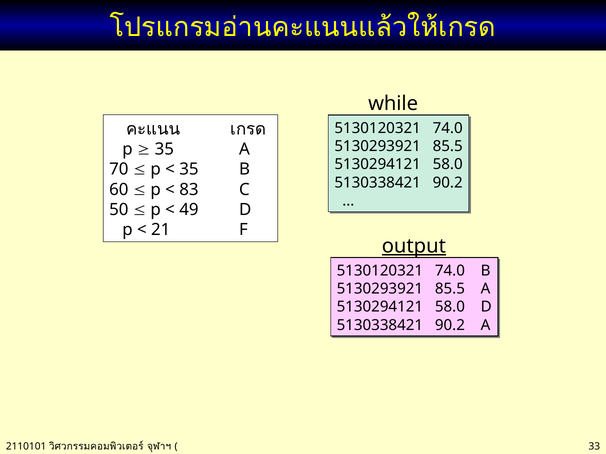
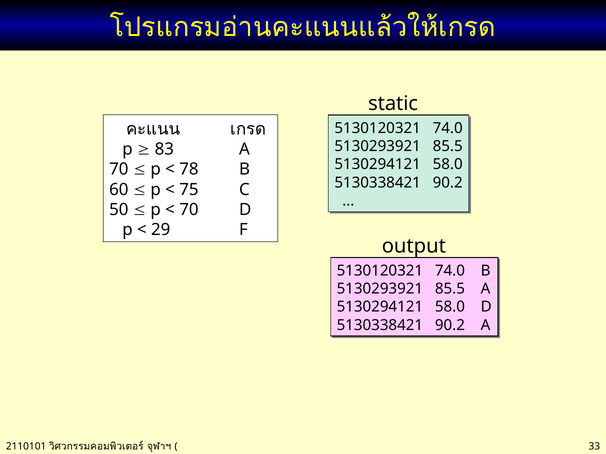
while: while -> static (393, 104)
35: 35 -> 83 (164, 149)
35: 35 -> 78 (189, 170)
83: 83 -> 75 (189, 190)
49: 49 -> 70 (189, 210)
21: 21 -> 29 (161, 230)
output underline: present -> none (414, 246)
